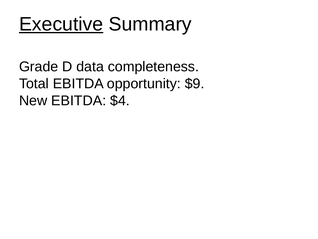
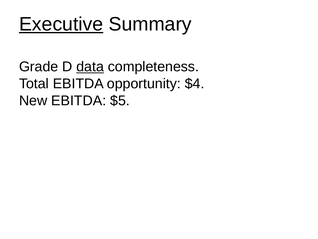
data underline: none -> present (90, 67)
$9: $9 -> $4 (195, 84)
$4: $4 -> $5 (120, 101)
